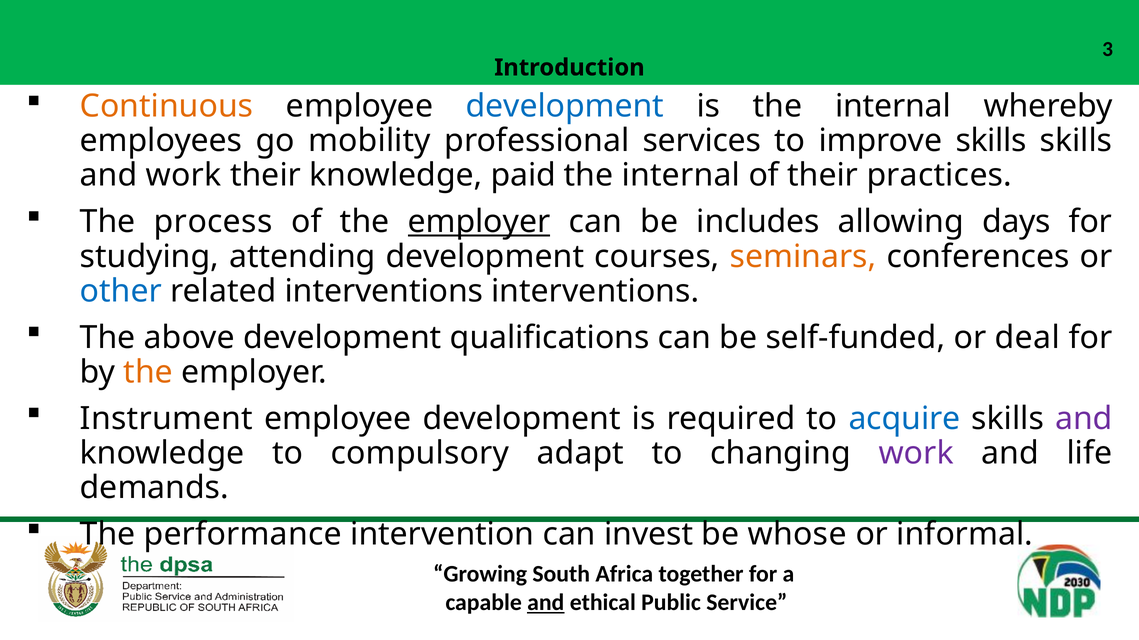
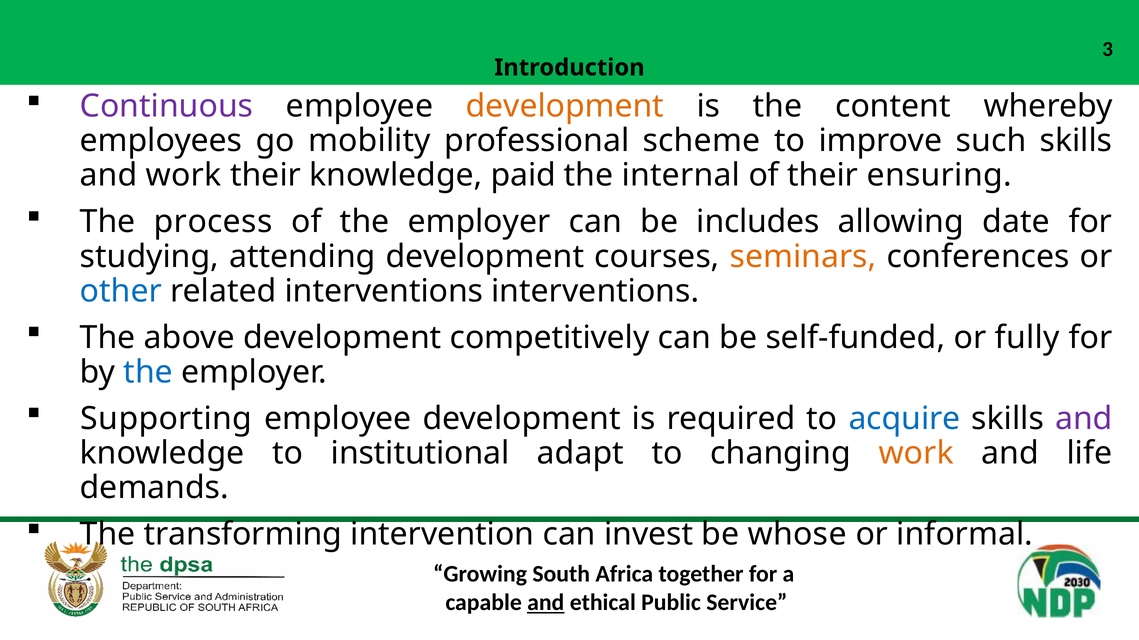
Continuous colour: orange -> purple (166, 106)
development colour: blue -> orange (565, 106)
is the internal: internal -> content (893, 106)
services: services -> scheme (702, 141)
improve skills: skills -> such (991, 141)
practices: practices -> ensuring (939, 176)
employer underline: present -> none (479, 222)
days: days -> date (1016, 222)
qualifications: qualifications -> competitively (550, 338)
deal: deal -> fully (1027, 338)
the colour: orange -> blue (148, 373)
Instrument: Instrument -> Supporting (166, 419)
compulsory: compulsory -> institutional (420, 454)
work colour: purple -> orange (916, 454)
performance: performance -> transforming (243, 535)
